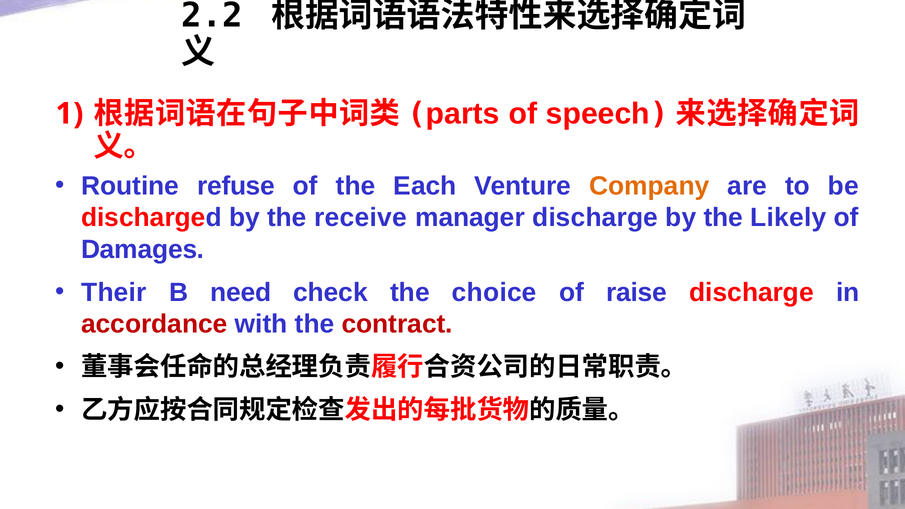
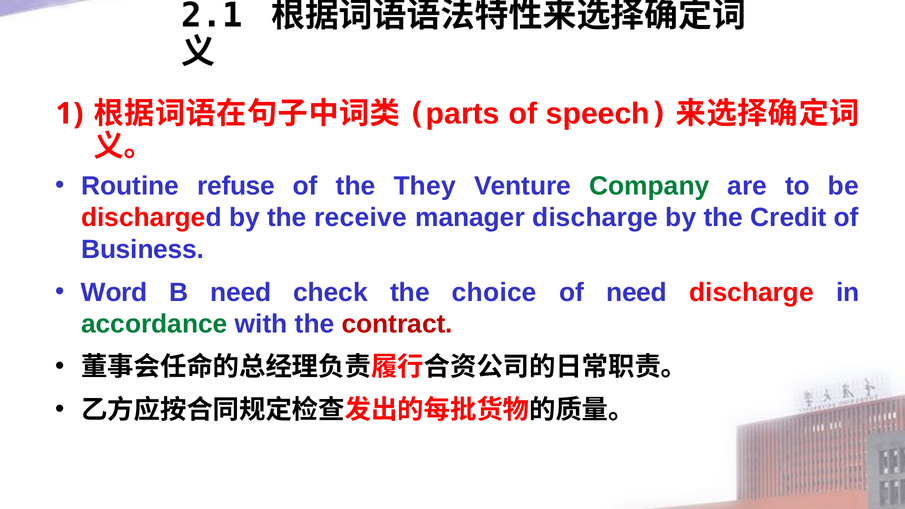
2.2: 2.2 -> 2.1 (212, 16)
Each: Each -> They (425, 186)
Company colour: orange -> green (649, 186)
Likely: Likely -> Credit (789, 218)
Damages: Damages -> Business (143, 249)
Their: Their -> Word (114, 292)
of raise: raise -> need (637, 292)
accordance colour: red -> green (154, 324)
